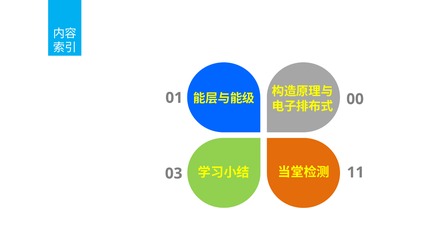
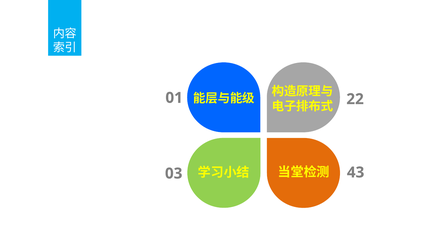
00: 00 -> 22 (355, 99)
11: 11 -> 43 (356, 172)
